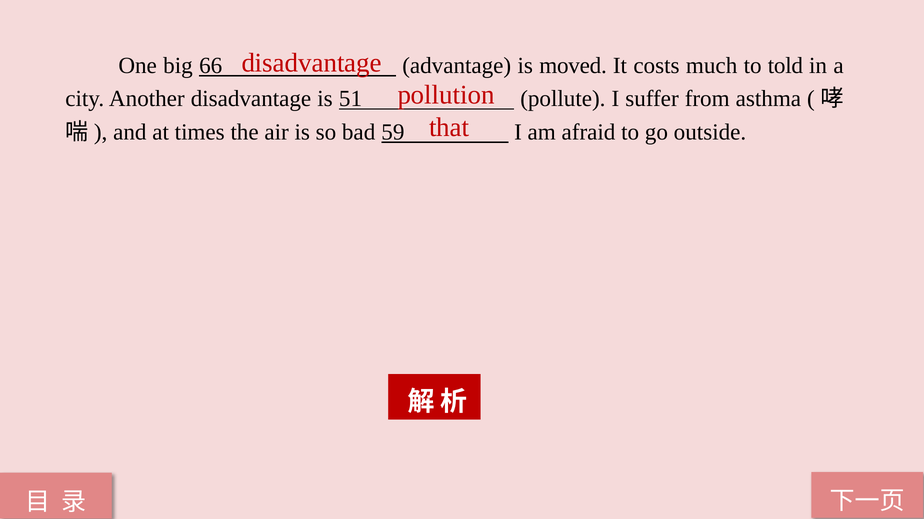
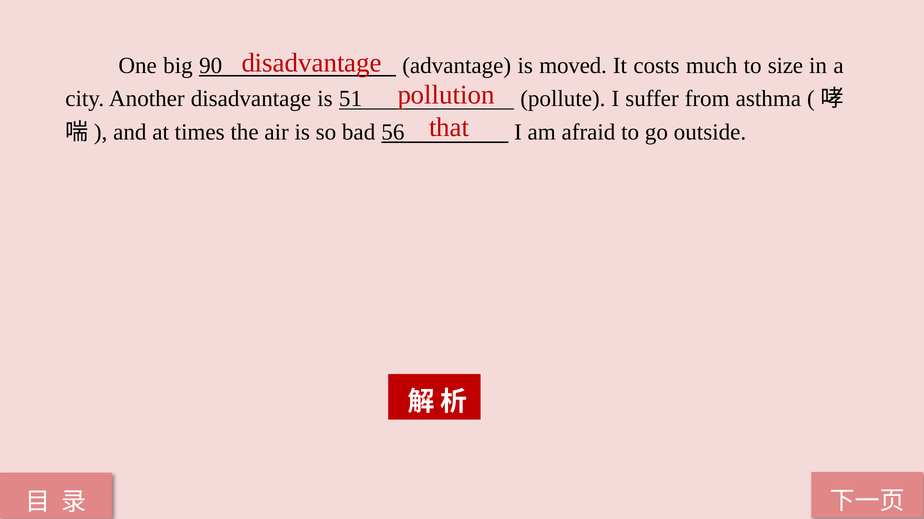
66: 66 -> 90 (211, 66)
told: told -> size (785, 66)
59: 59 -> 56 (393, 132)
